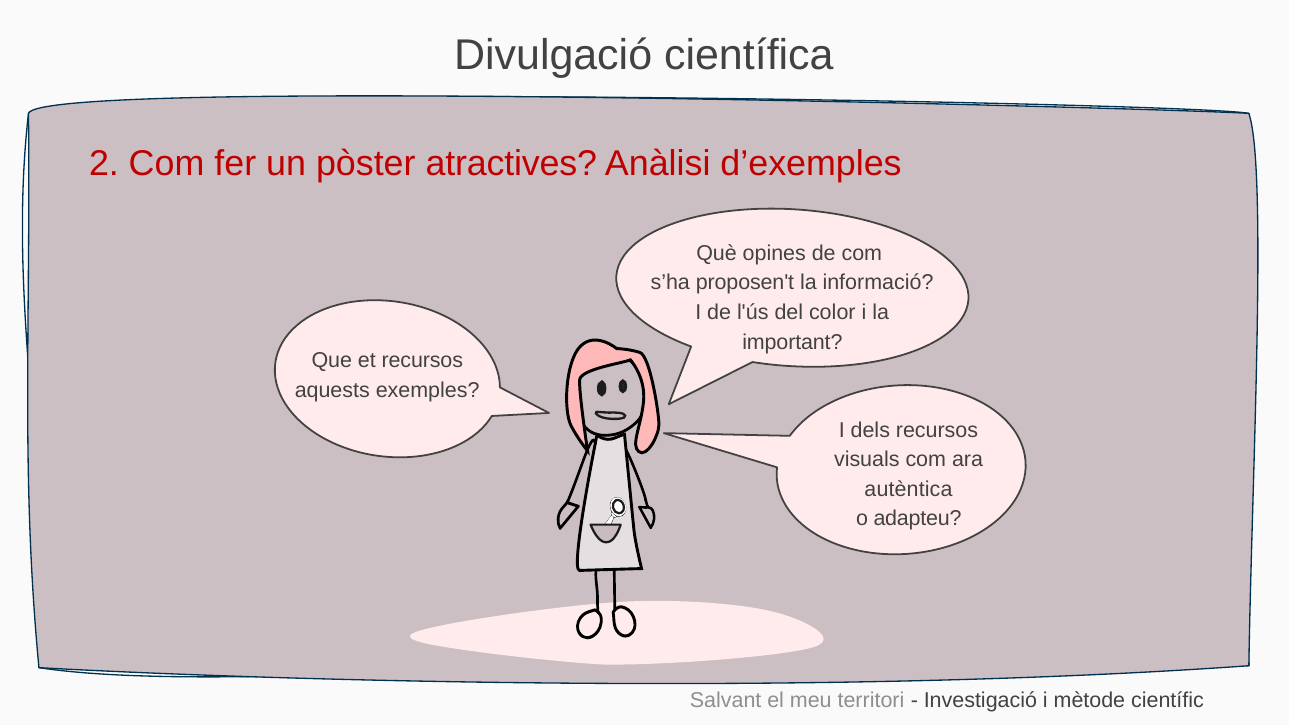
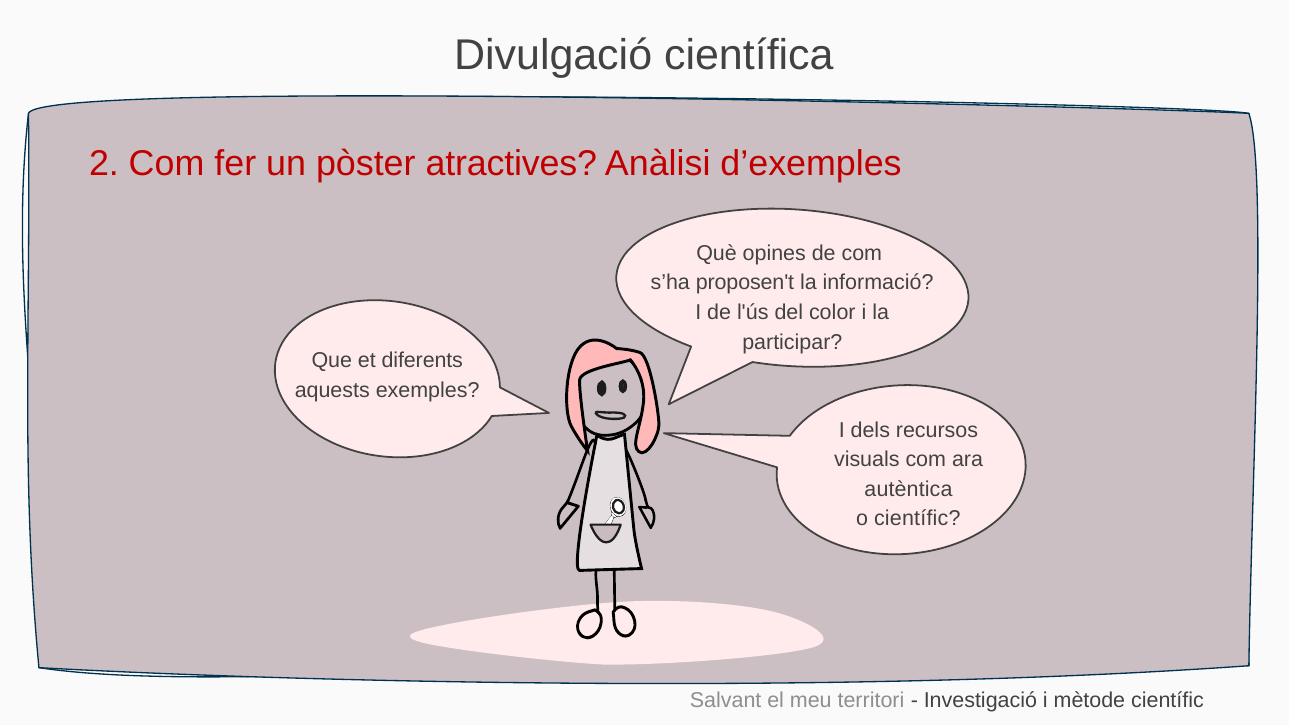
important: important -> participar (792, 342)
et recursos: recursos -> diferents (422, 360)
o adapteu: adapteu -> científic (917, 519)
